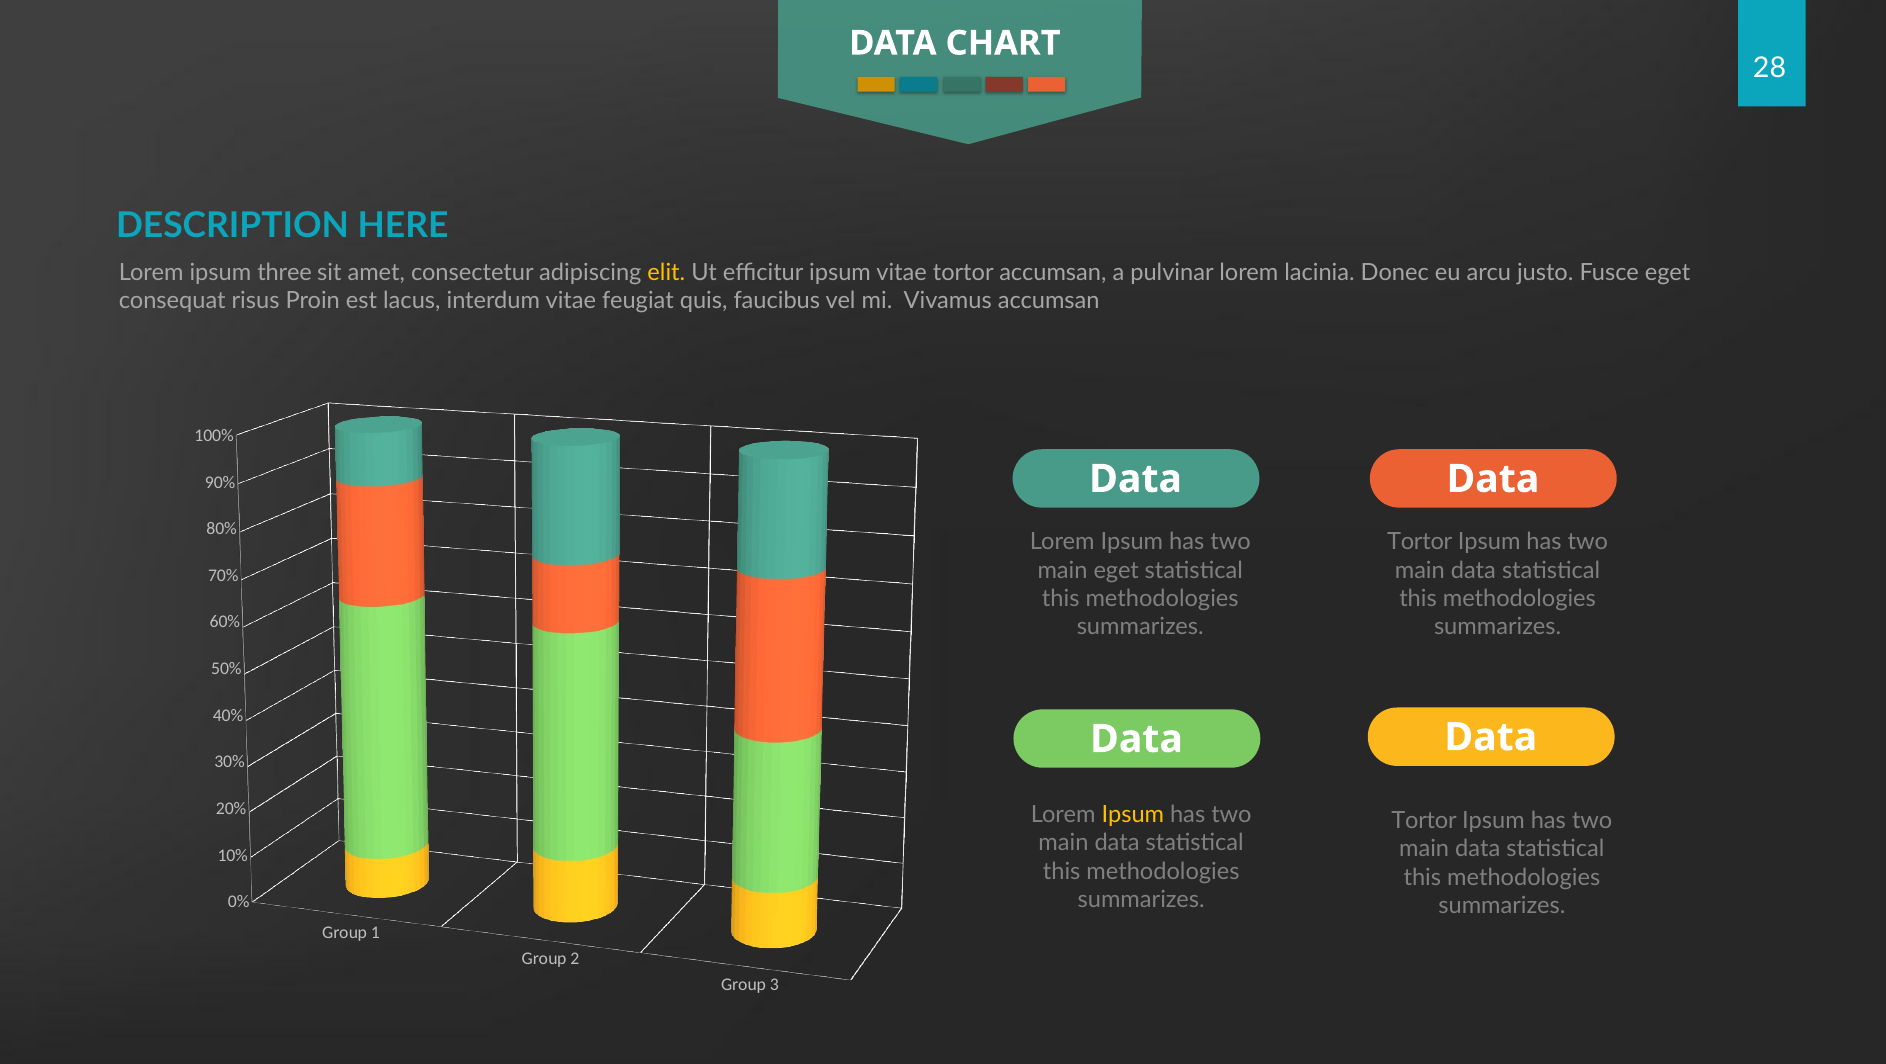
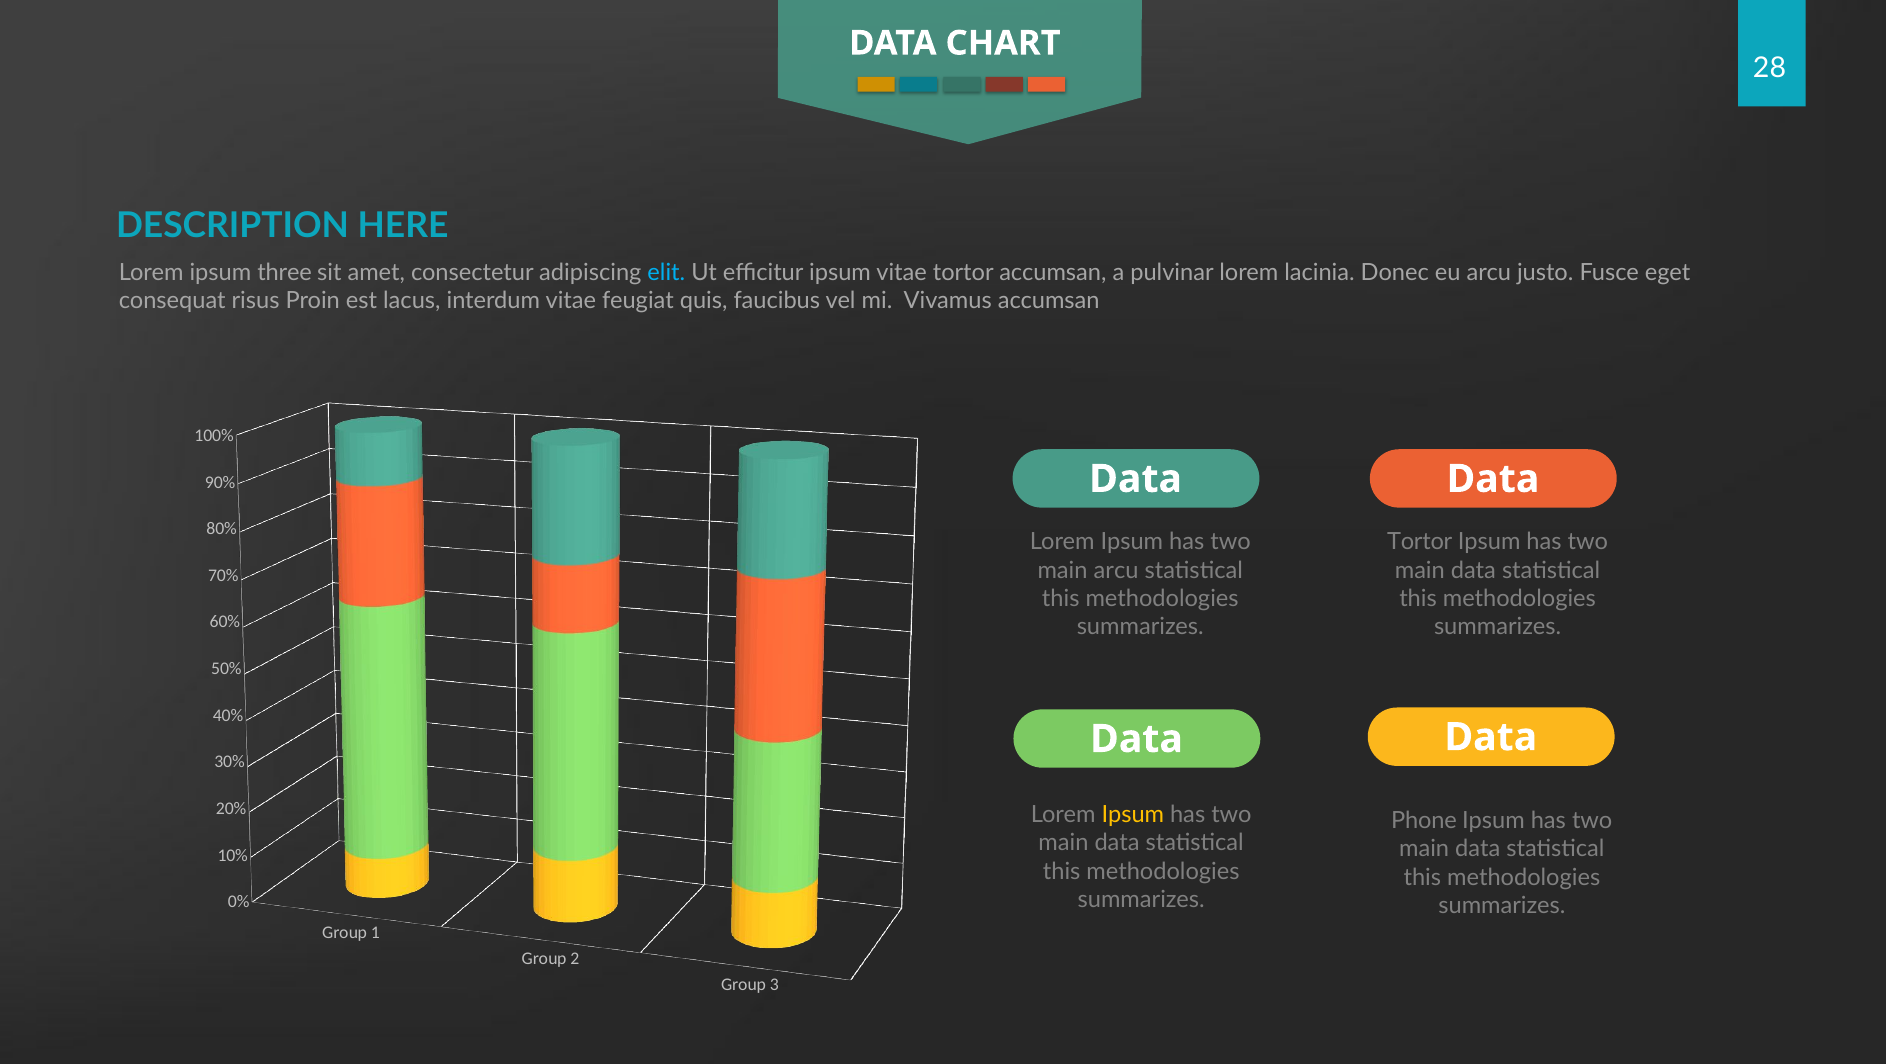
elit colour: yellow -> light blue (666, 273)
main eget: eget -> arcu (1116, 570)
Tortor: Tortor -> Phone (1424, 820)
